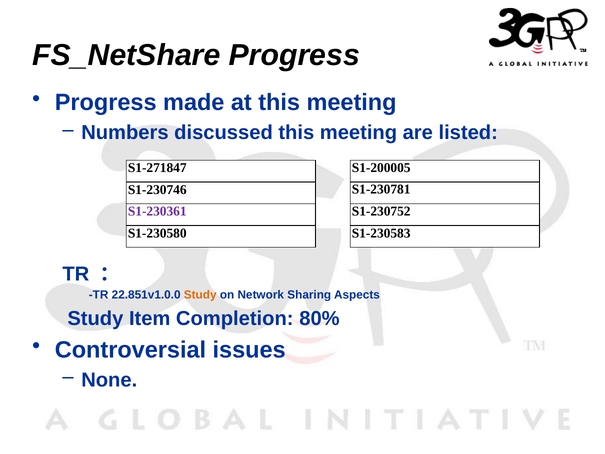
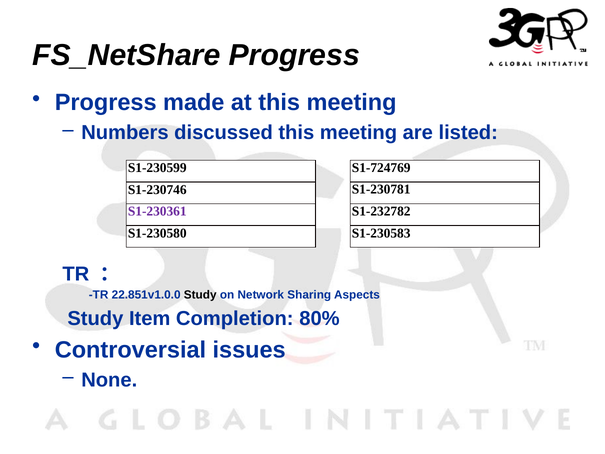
S1-200005: S1-200005 -> S1-724769 (381, 168)
S1-271847: S1-271847 -> S1-230599 (157, 168)
S1-230752: S1-230752 -> S1-232782 (381, 211)
Study colour: orange -> black (200, 295)
